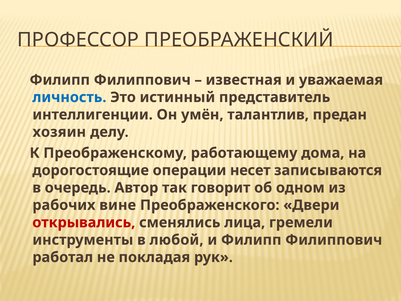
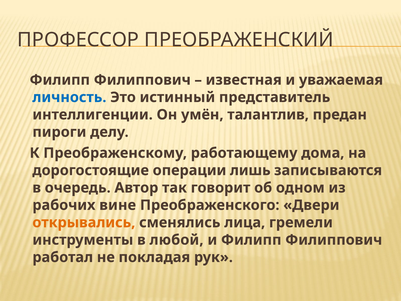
хозяин: хозяин -> пироги (59, 132)
несет: несет -> лишь (250, 170)
открывались colour: red -> orange (84, 222)
